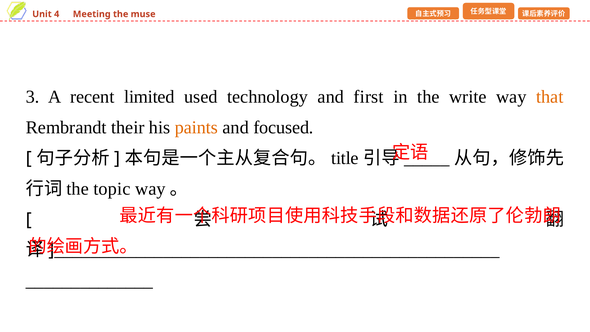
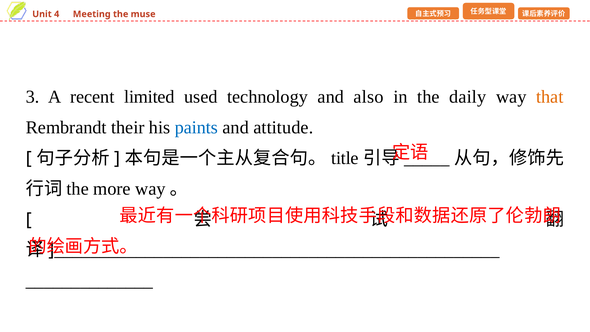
first: first -> also (369, 97)
write: write -> daily (468, 97)
paints colour: orange -> blue (196, 127)
focused: focused -> attitude (283, 127)
topic: topic -> more (112, 189)
